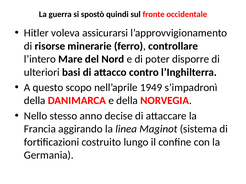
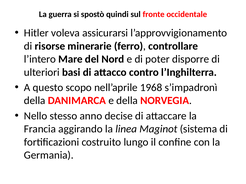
1949: 1949 -> 1968 (151, 88)
